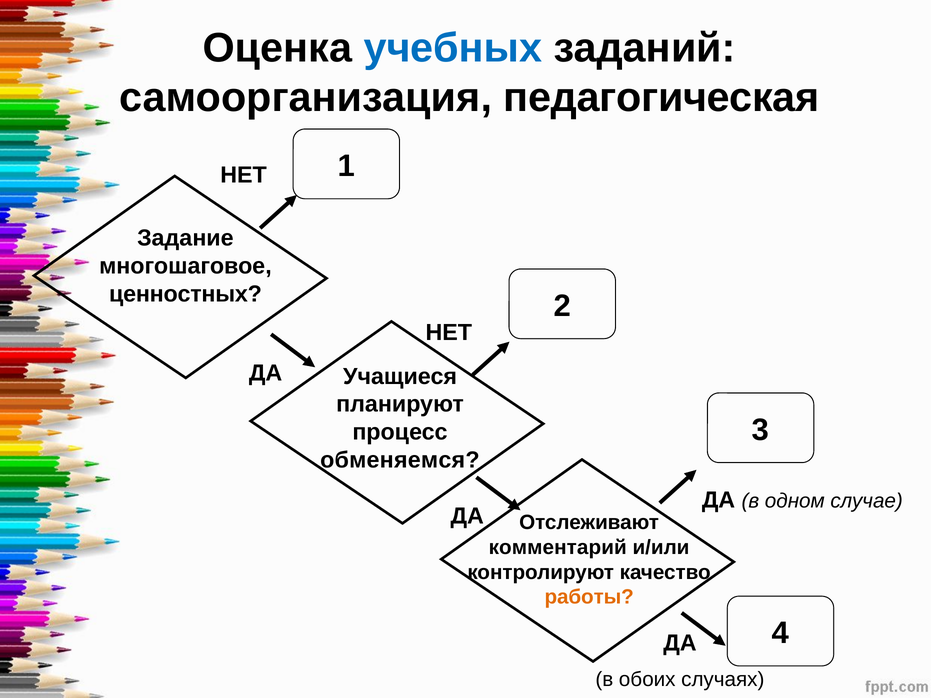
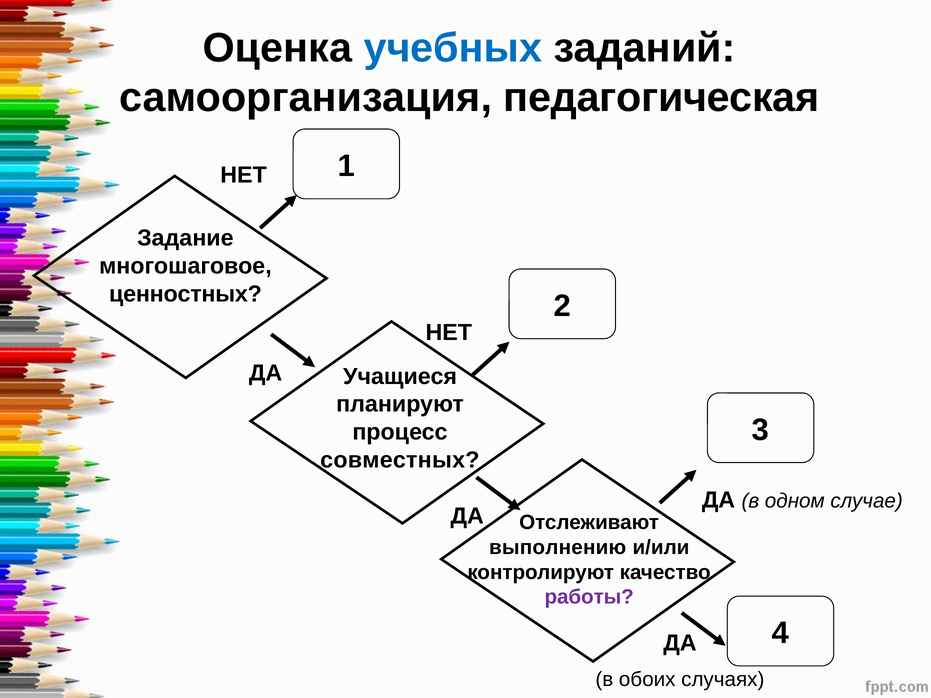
обменяемся: обменяемся -> совместных (400, 460)
комментарий: комментарий -> выполнению (558, 548)
работы colour: orange -> purple (589, 597)
